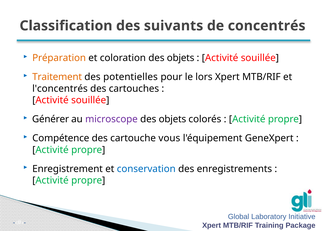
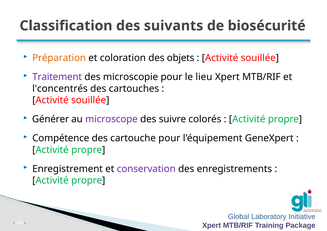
concentrés: concentrés -> biosécurité (267, 26)
Traitement colour: orange -> purple (57, 77)
potentielles: potentielles -> microscopie (131, 77)
lors: lors -> lieu (204, 77)
objets: objets -> suivre (172, 119)
cartouche vous: vous -> pour (169, 138)
conservation colour: blue -> purple (146, 169)
